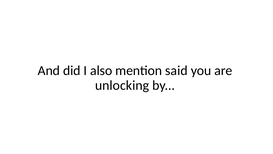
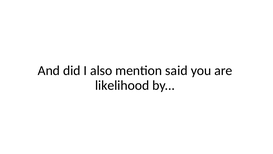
unlocking: unlocking -> likelihood (122, 85)
